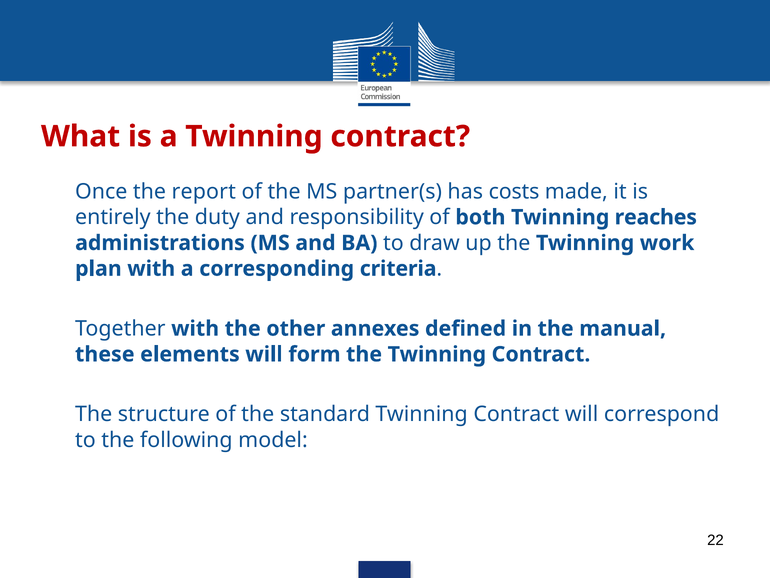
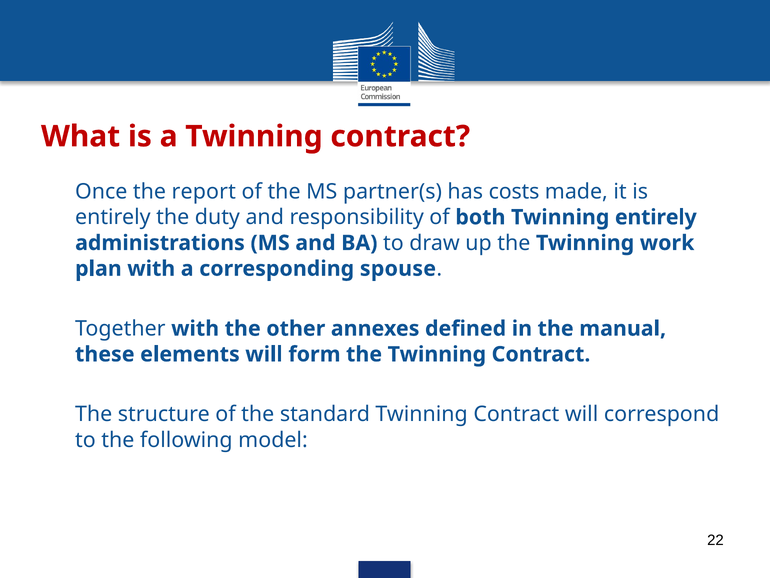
Twinning reaches: reaches -> entirely (656, 217)
criteria: criteria -> spouse (398, 268)
